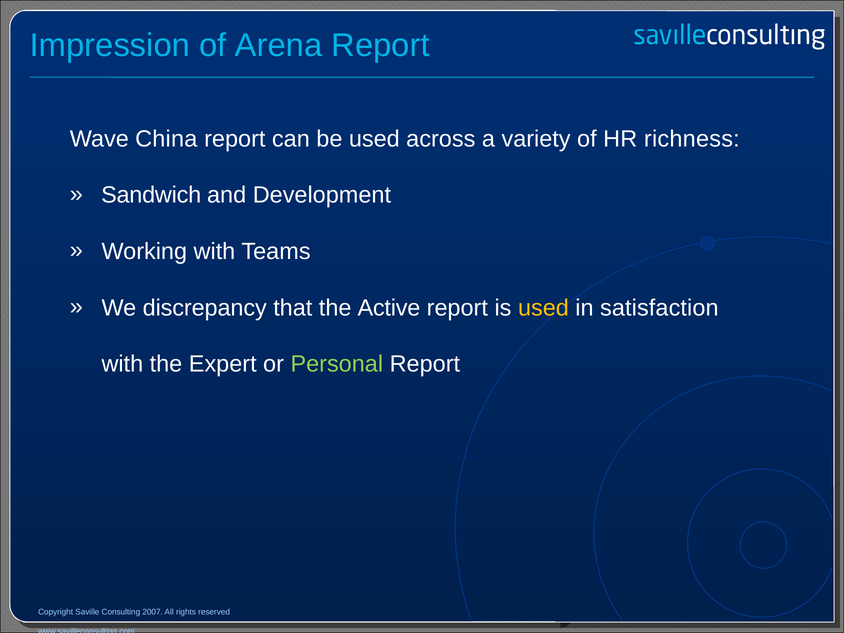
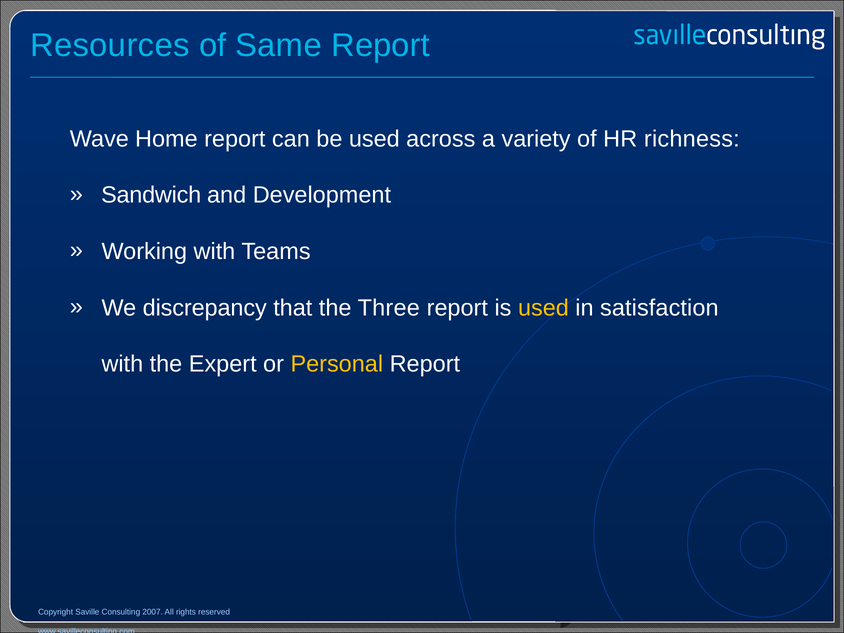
Impression: Impression -> Resources (110, 46)
Arena: Arena -> Same (278, 46)
China: China -> Home (166, 139)
Active: Active -> Three (389, 308)
Personal colour: light green -> yellow (337, 364)
